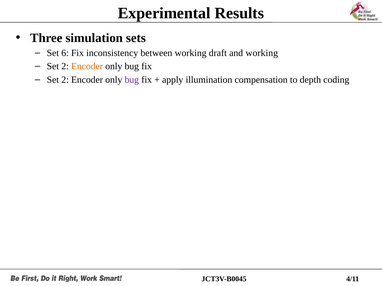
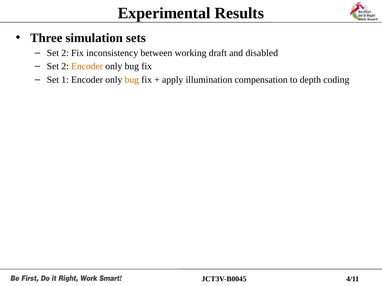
6: 6 -> 2 (65, 53)
and working: working -> disabled (262, 53)
2: 2 -> 1 (65, 80)
bug colour: purple -> orange (132, 80)
